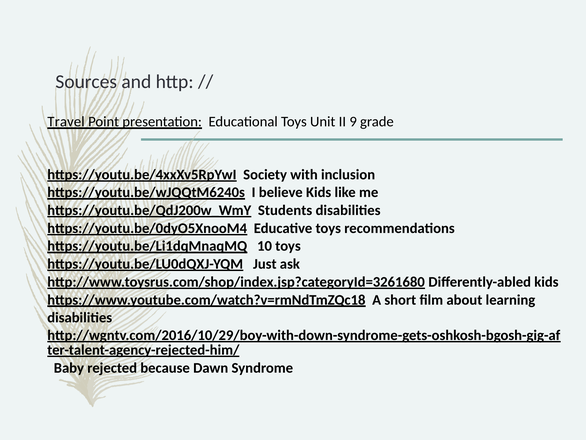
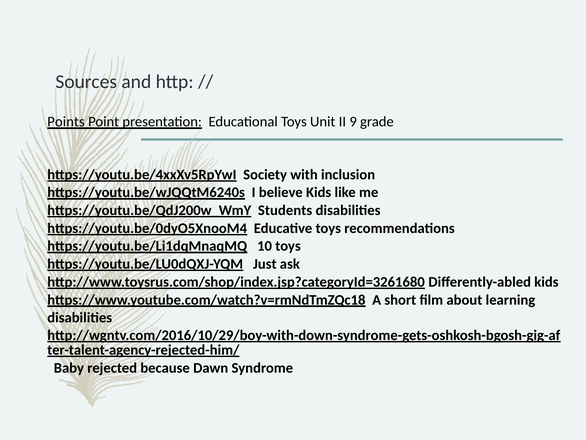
Travel: Travel -> Points (66, 122)
